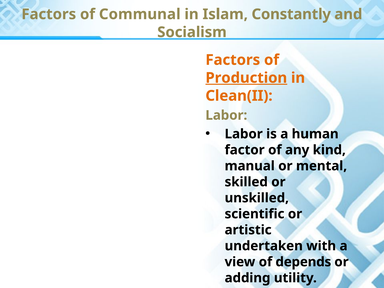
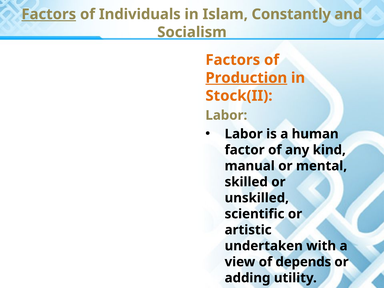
Factors underline: none -> present (49, 14)
Communal: Communal -> Individuals (140, 14)
Clean(II: Clean(II -> Stock(II (239, 96)
